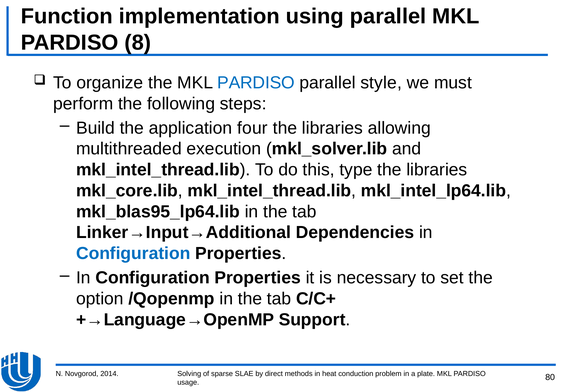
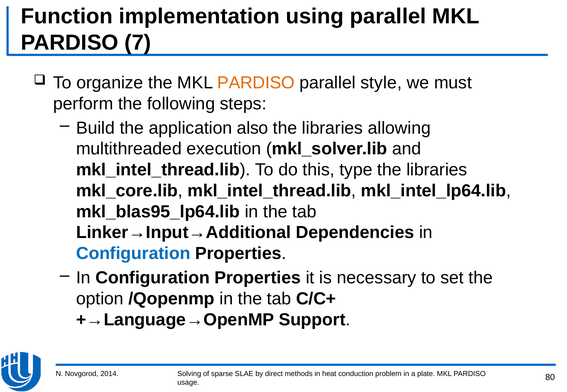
8: 8 -> 7 (138, 43)
PARDISO colour: blue -> orange (256, 83)
four: four -> also (253, 128)
